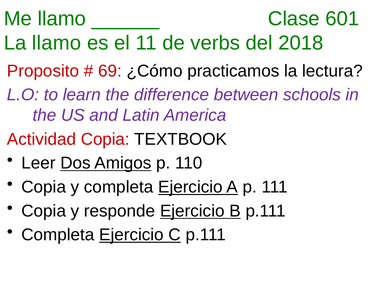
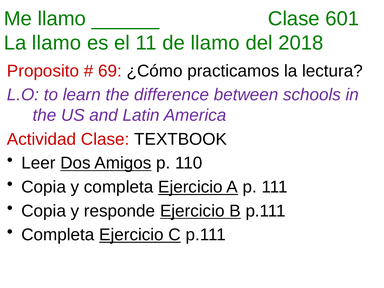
de verbs: verbs -> llamo (215, 43)
Actividad Copia: Copia -> Clase (105, 139)
